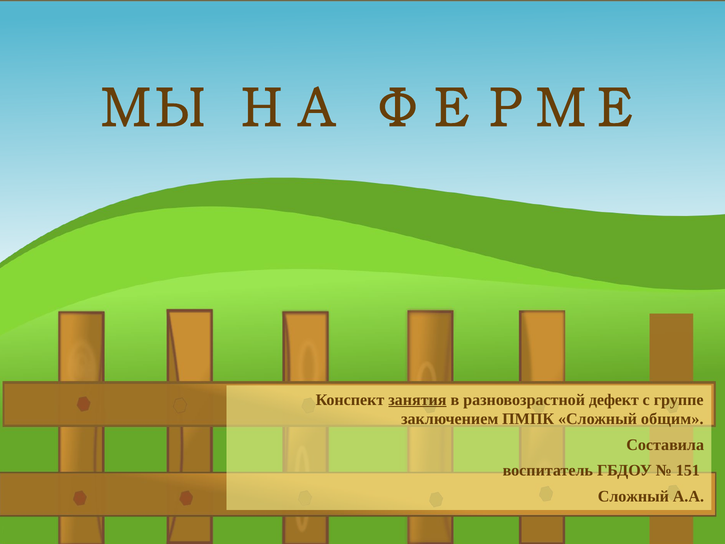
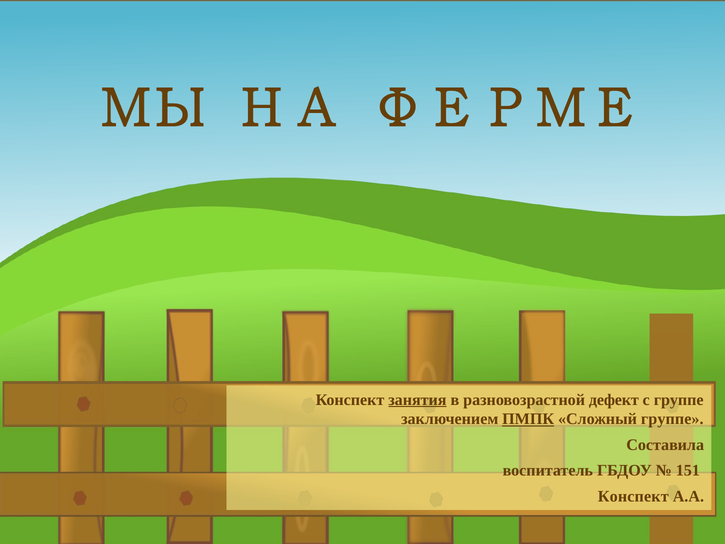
ПМПК underline: none -> present (528, 419)
Сложный общим: общим -> группе (672, 419)
Сложный: Сложный -> Конспект (633, 496)
